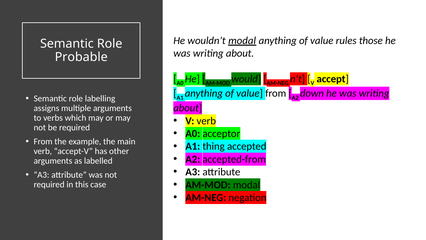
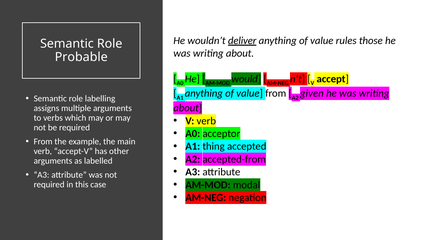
wouldn’t modal: modal -> deliver (242, 40)
down: down -> given (312, 93)
